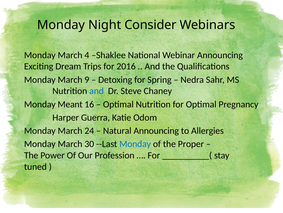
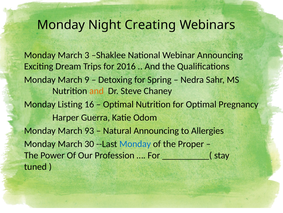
Consider: Consider -> Creating (150, 25)
4: 4 -> 3 (87, 55)
and colour: blue -> orange (96, 91)
Meant: Meant -> Listing (70, 104)
24: 24 -> 93 (89, 130)
